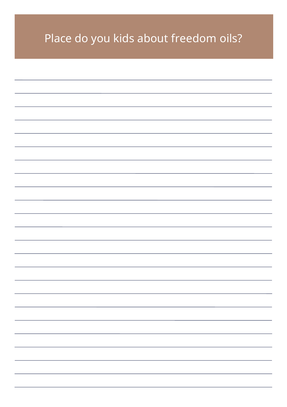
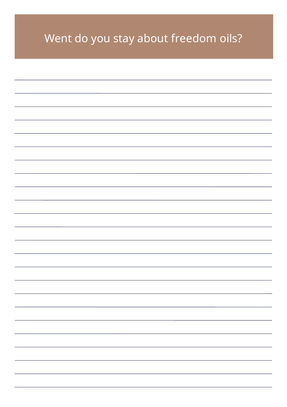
Place: Place -> Went (58, 39)
kids: kids -> stay (124, 39)
